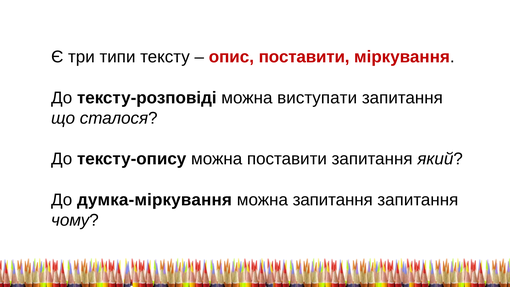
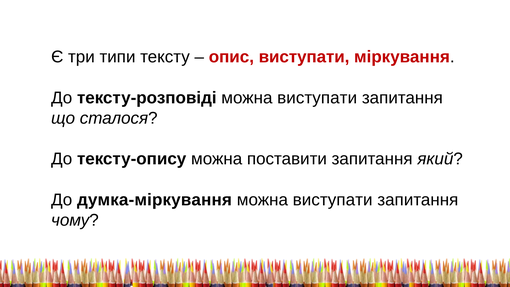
опис поставити: поставити -> виступати (304, 57)
запитання: запитання -> виступати (333, 200)
